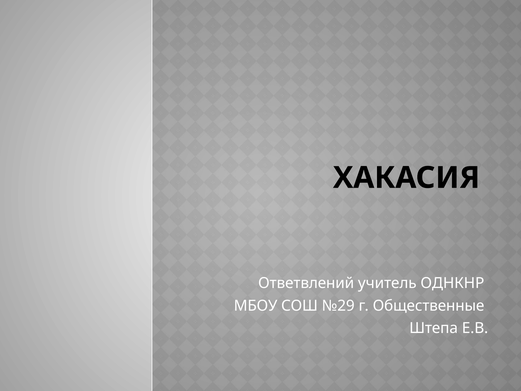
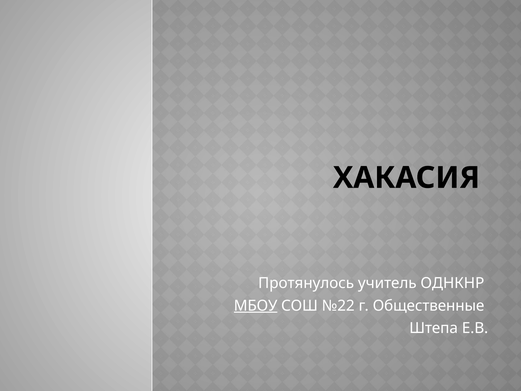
Ответвлений: Ответвлений -> Протянулось (306, 283)
МБОУ underline: none -> present (256, 305)
№29: №29 -> №22 (338, 305)
